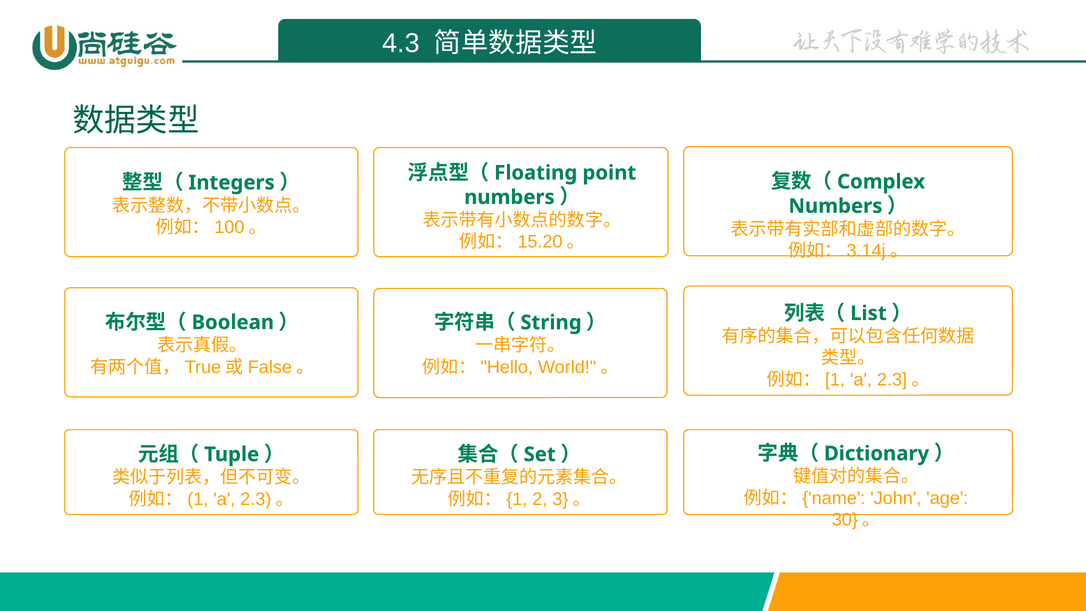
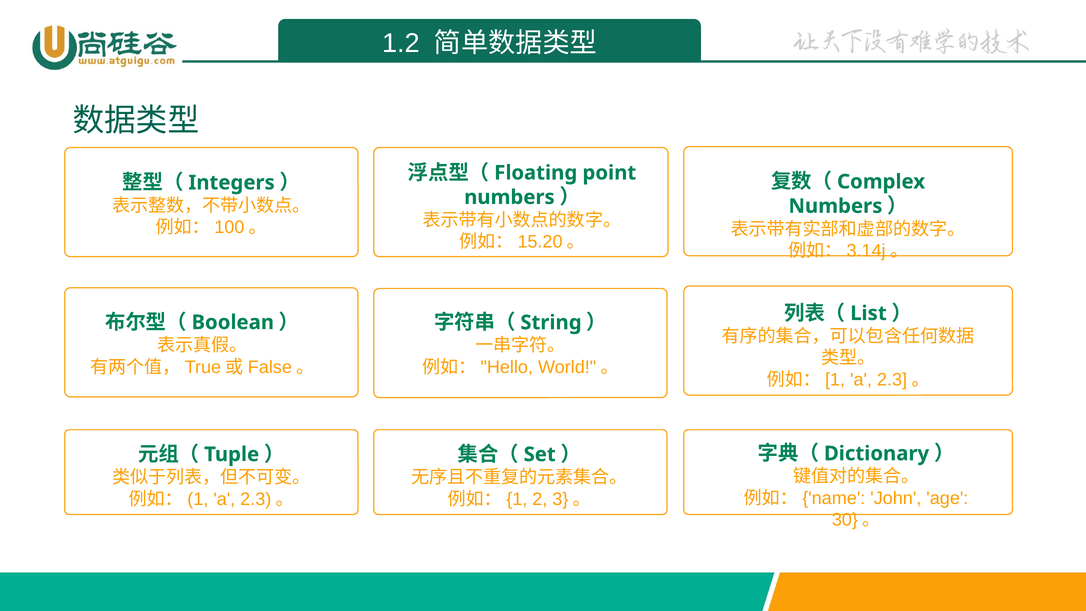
4.3: 4.3 -> 1.2 (401, 43)
